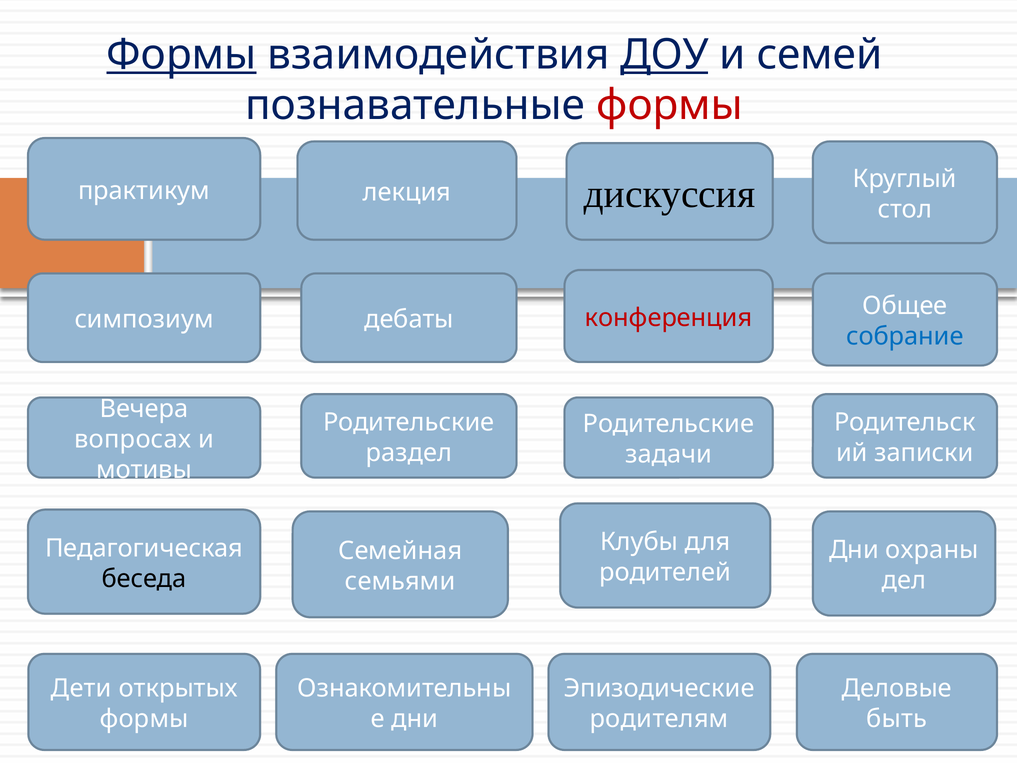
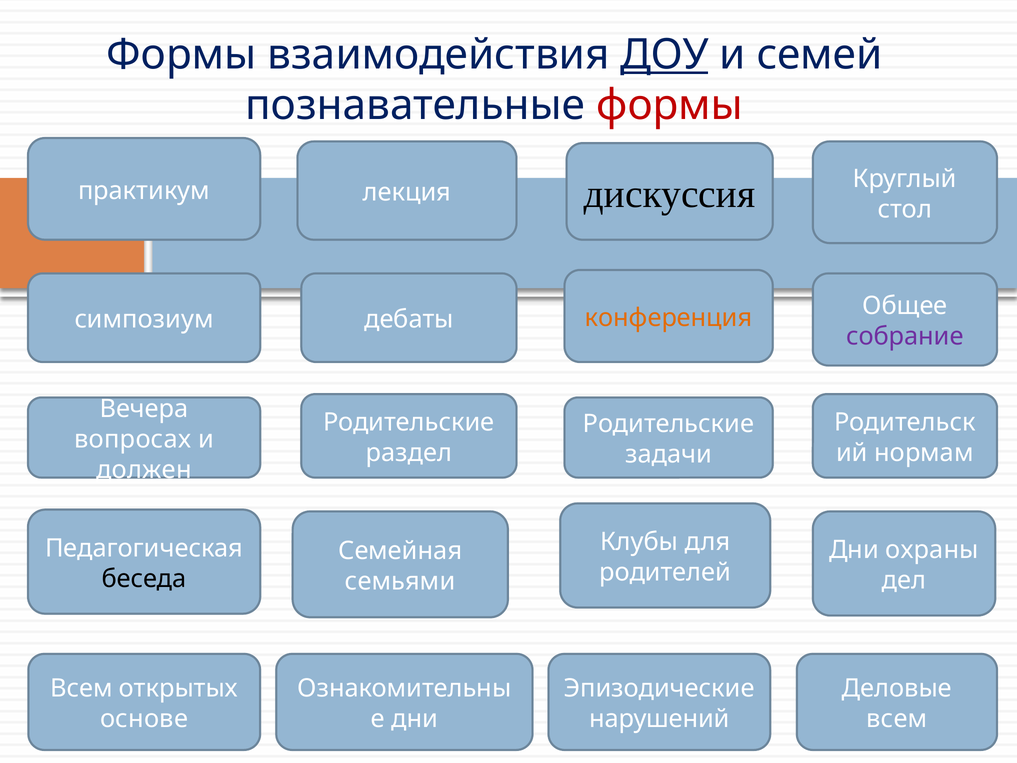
Формы underline: present -> none (181, 55)
конференция colour: red -> orange (669, 318)
собрание colour: blue -> purple (905, 336)
записки: записки -> нормам (924, 453)
мотивы: мотивы -> должен (144, 470)
Дети: Дети -> Всем (81, 688)
формы: формы -> основе (144, 719)
родителям: родителям -> нарушений (659, 719)
быть: быть -> всем (897, 719)
